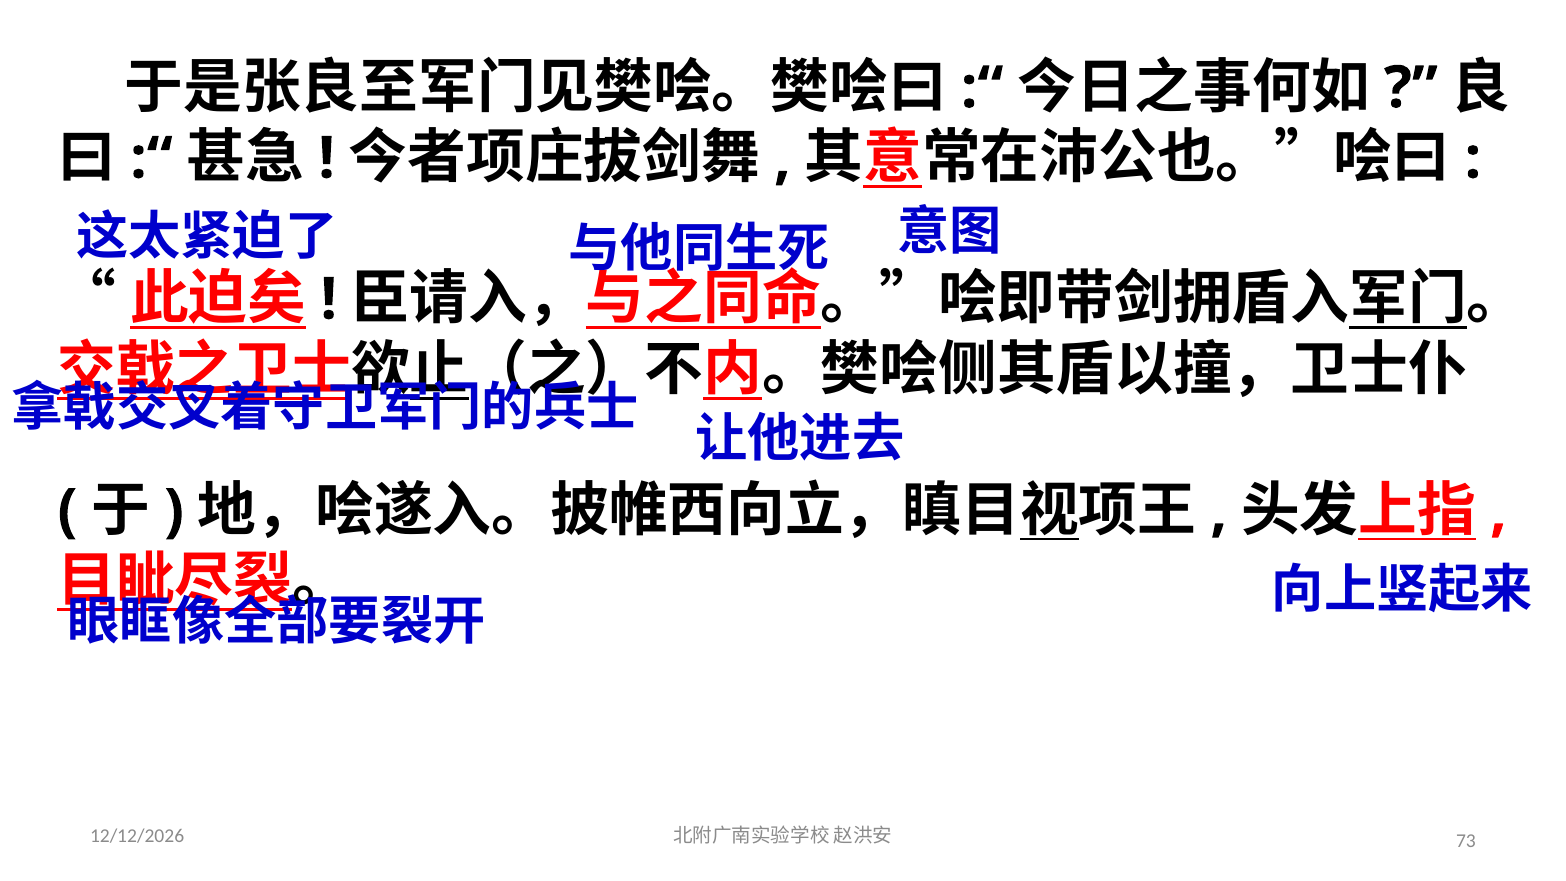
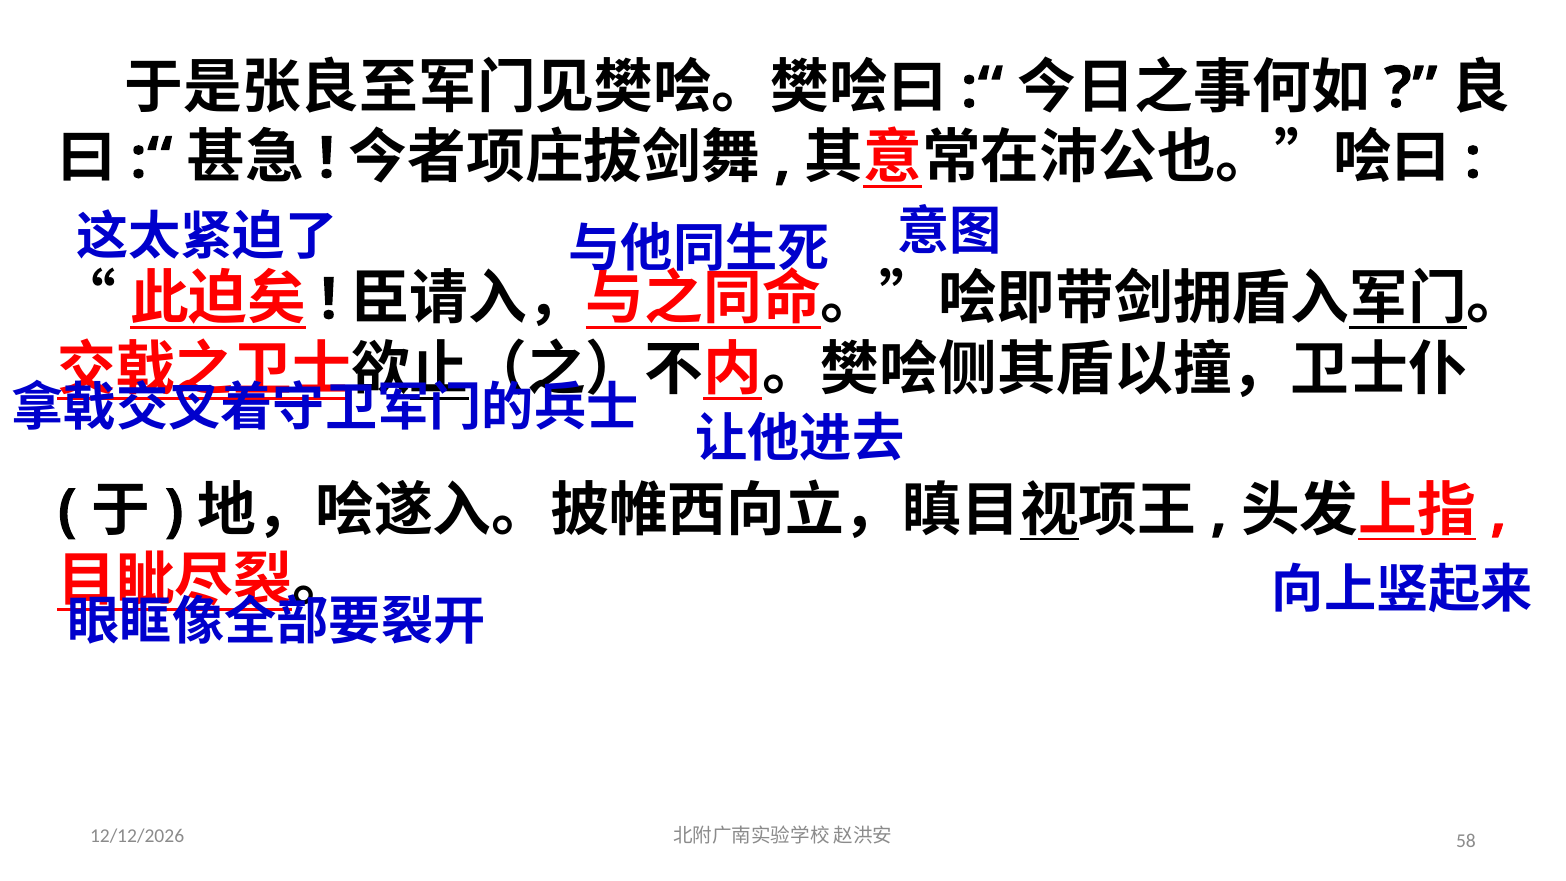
73: 73 -> 58 (1466, 841)
